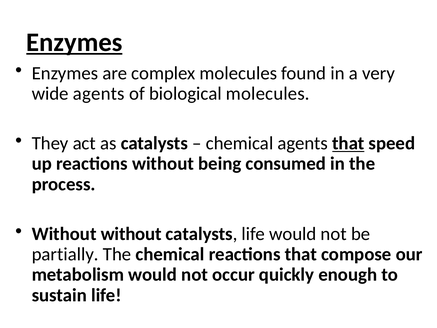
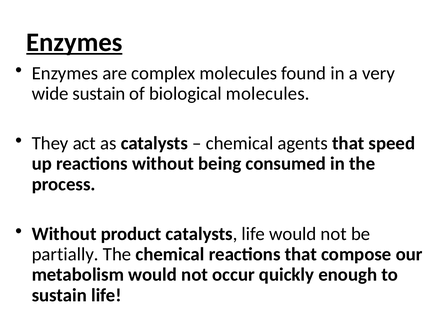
wide agents: agents -> sustain (99, 93)
that underline: present -> none (348, 143)
Without without: without -> product (131, 234)
